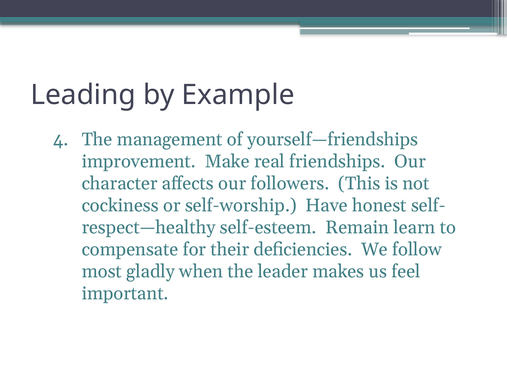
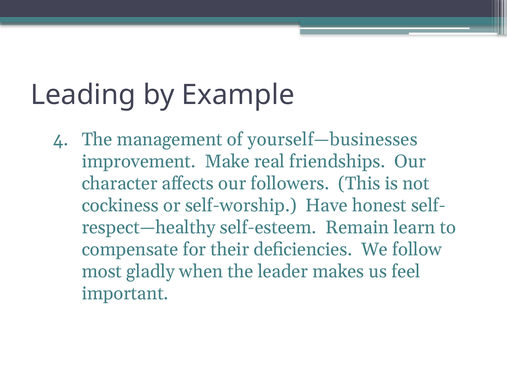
yourself—friendships: yourself—friendships -> yourself—businesses (333, 140)
